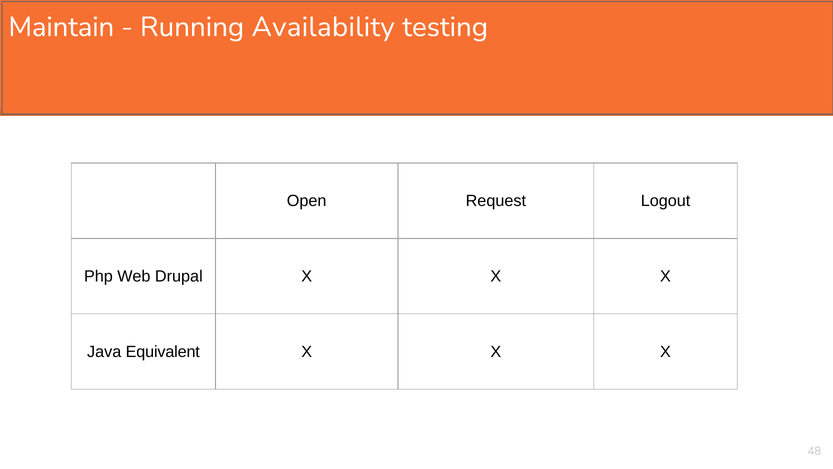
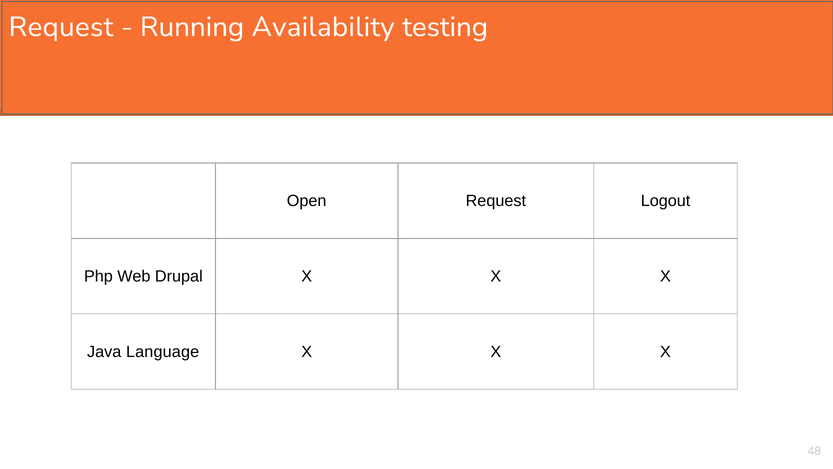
Maintain: Maintain -> Request (61, 27)
Equivalent: Equivalent -> Language (163, 351)
